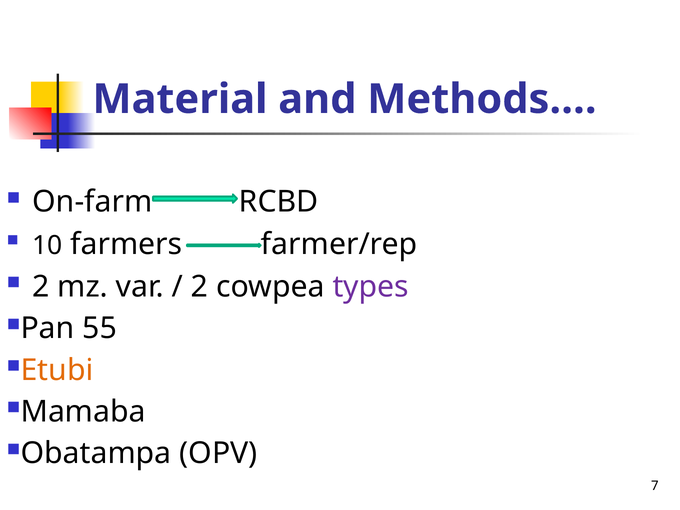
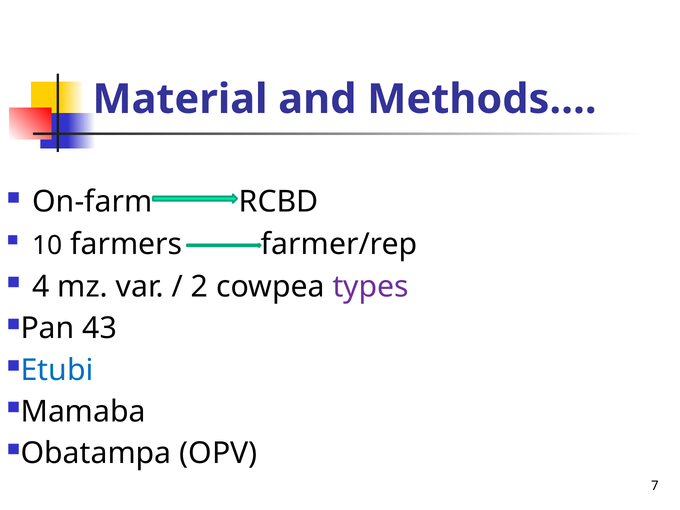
2: 2 -> 4 (41, 287)
55: 55 -> 43 (100, 328)
Etubi colour: orange -> blue (57, 370)
